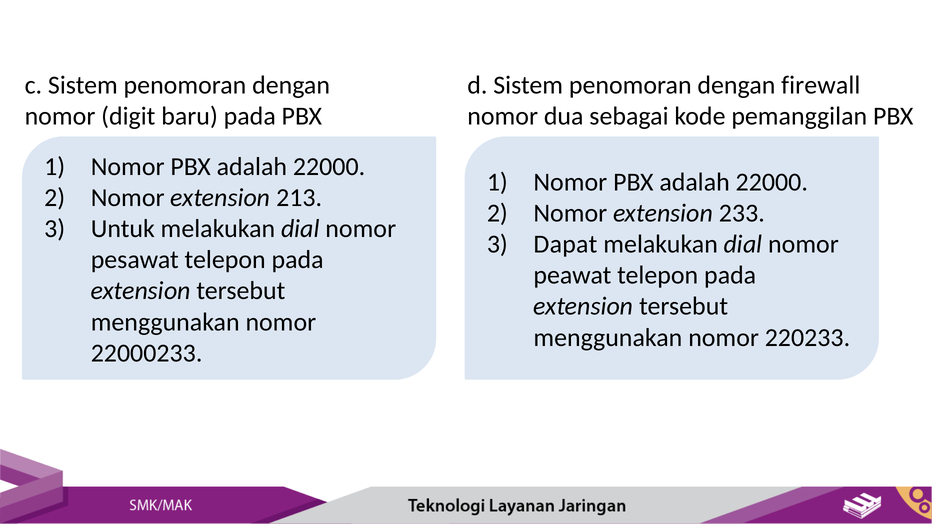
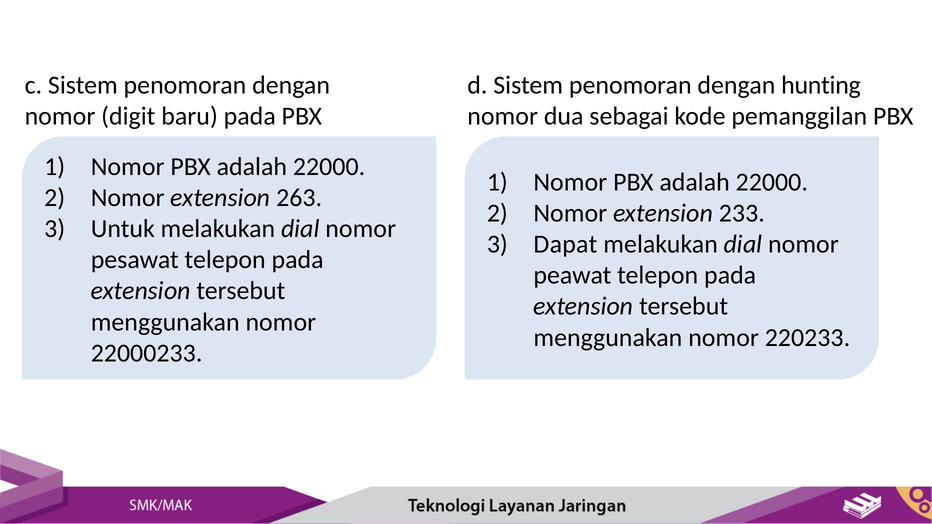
firewall: firewall -> hunting (821, 85)
213: 213 -> 263 (299, 198)
